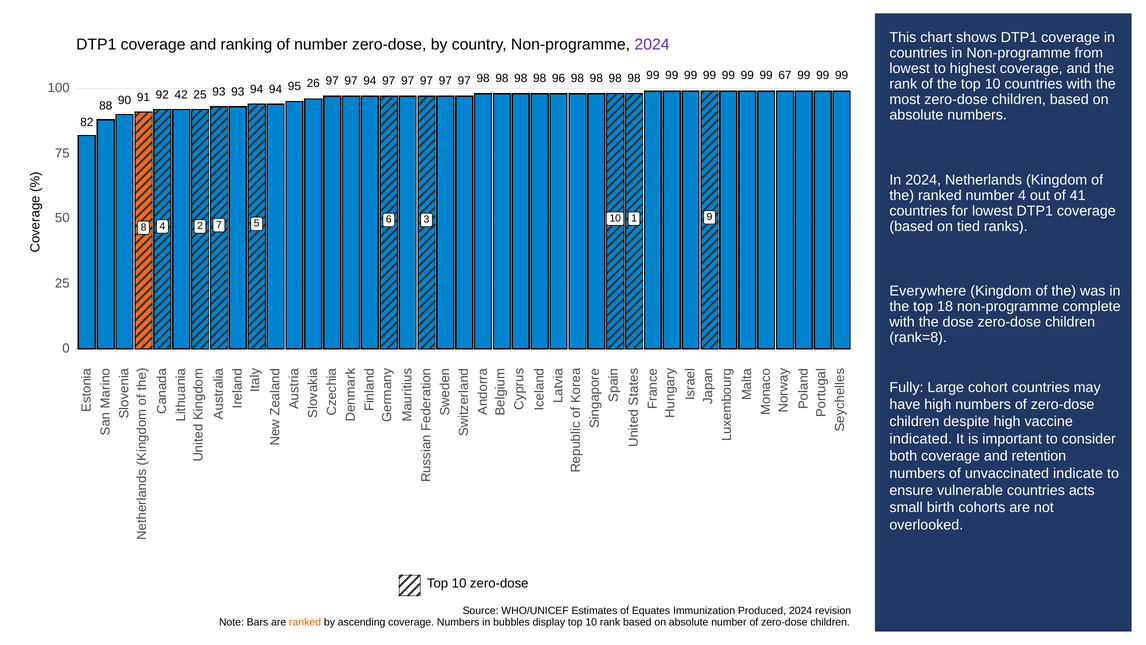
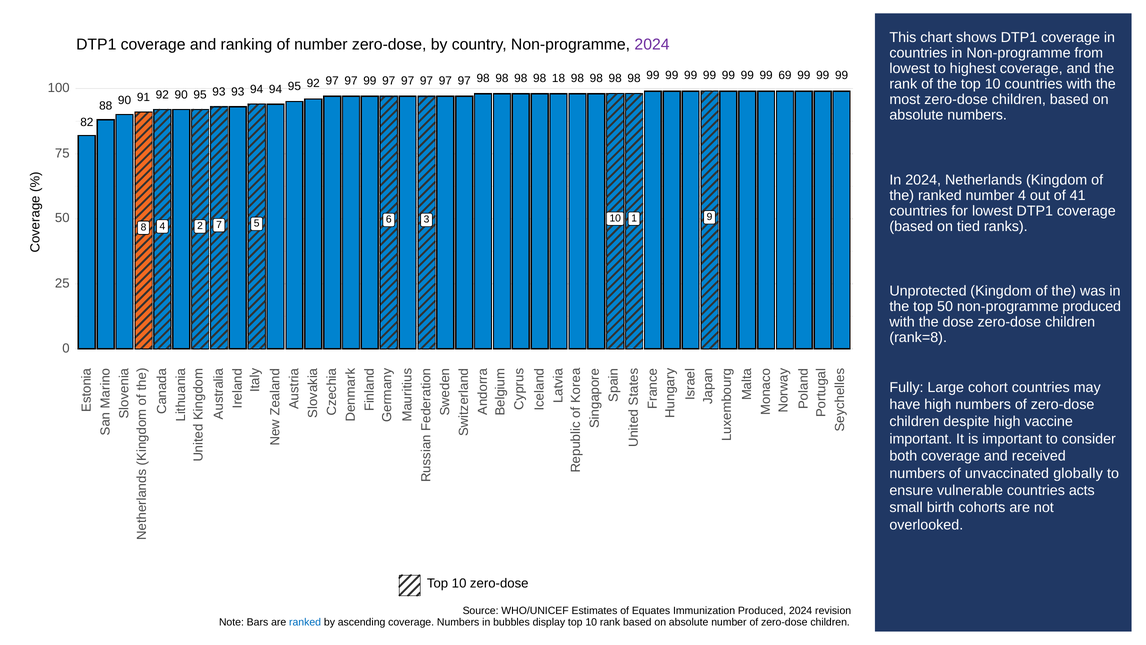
67: 67 -> 69 (785, 75)
96: 96 -> 18 (559, 78)
97 94: 94 -> 99 (370, 81)
92 42: 42 -> 90 (181, 95)
94 95 26: 26 -> 92 (313, 84)
91 25: 25 -> 95 (200, 95)
Everywhere: Everywhere -> Unprotected (928, 291)
top 18: 18 -> 50 (945, 306)
non-programme complete: complete -> produced (1092, 306)
indicated: indicated -> important (921, 439)
retention: retention -> received (1039, 456)
indicate: indicate -> globally (1078, 473)
ranked colour: orange -> blue (305, 622)
